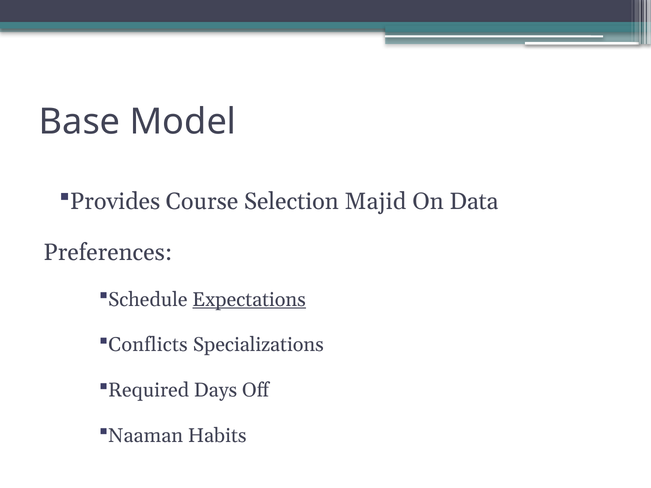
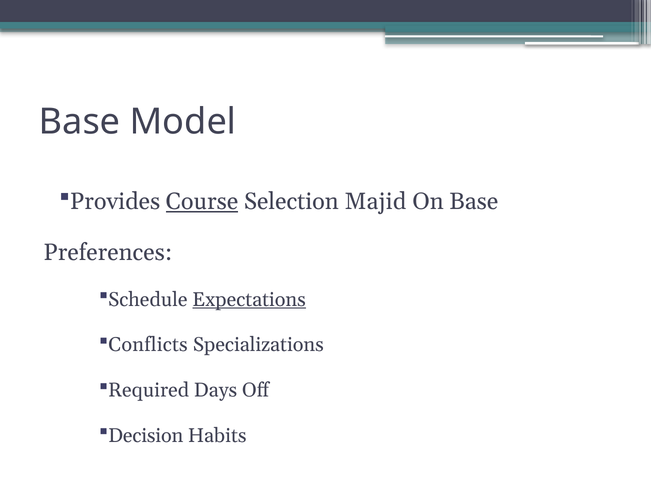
Course underline: none -> present (202, 202)
On Data: Data -> Base (474, 202)
Naaman: Naaman -> Decision (146, 436)
